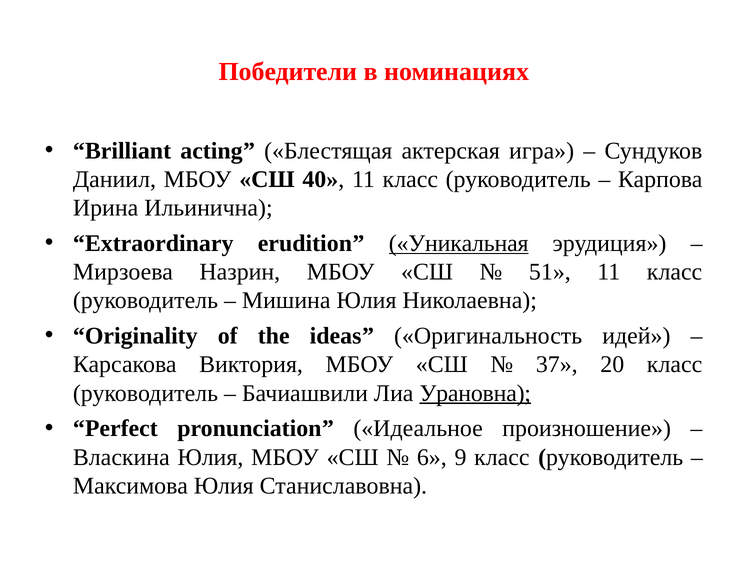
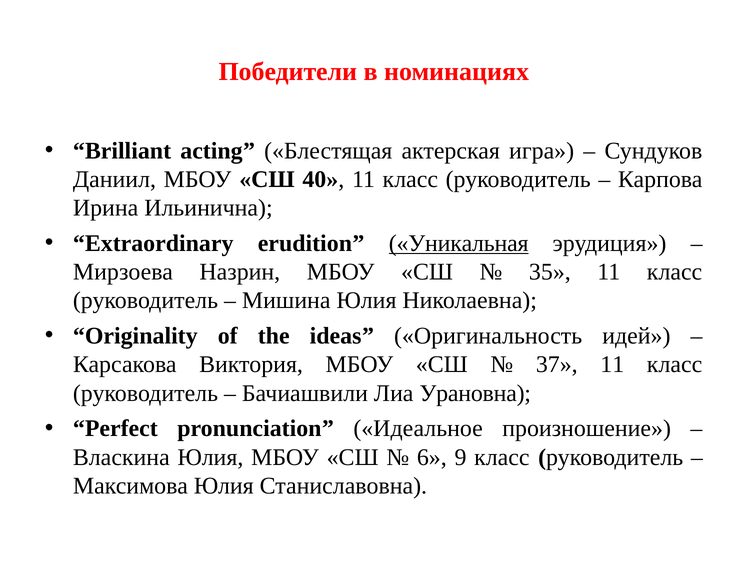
51: 51 -> 35 (550, 272)
37 20: 20 -> 11 (612, 365)
Урановна underline: present -> none (475, 393)
